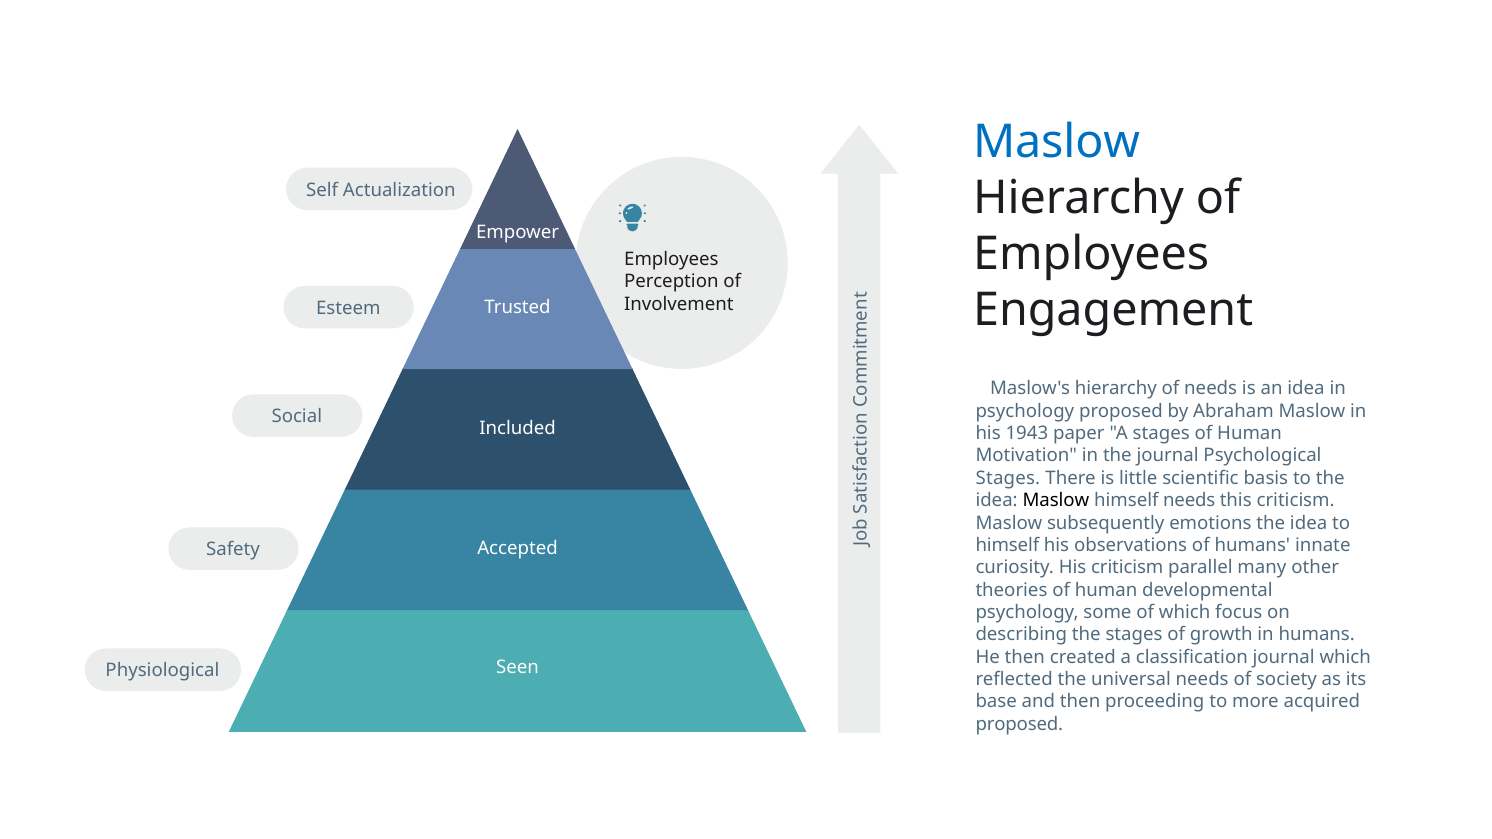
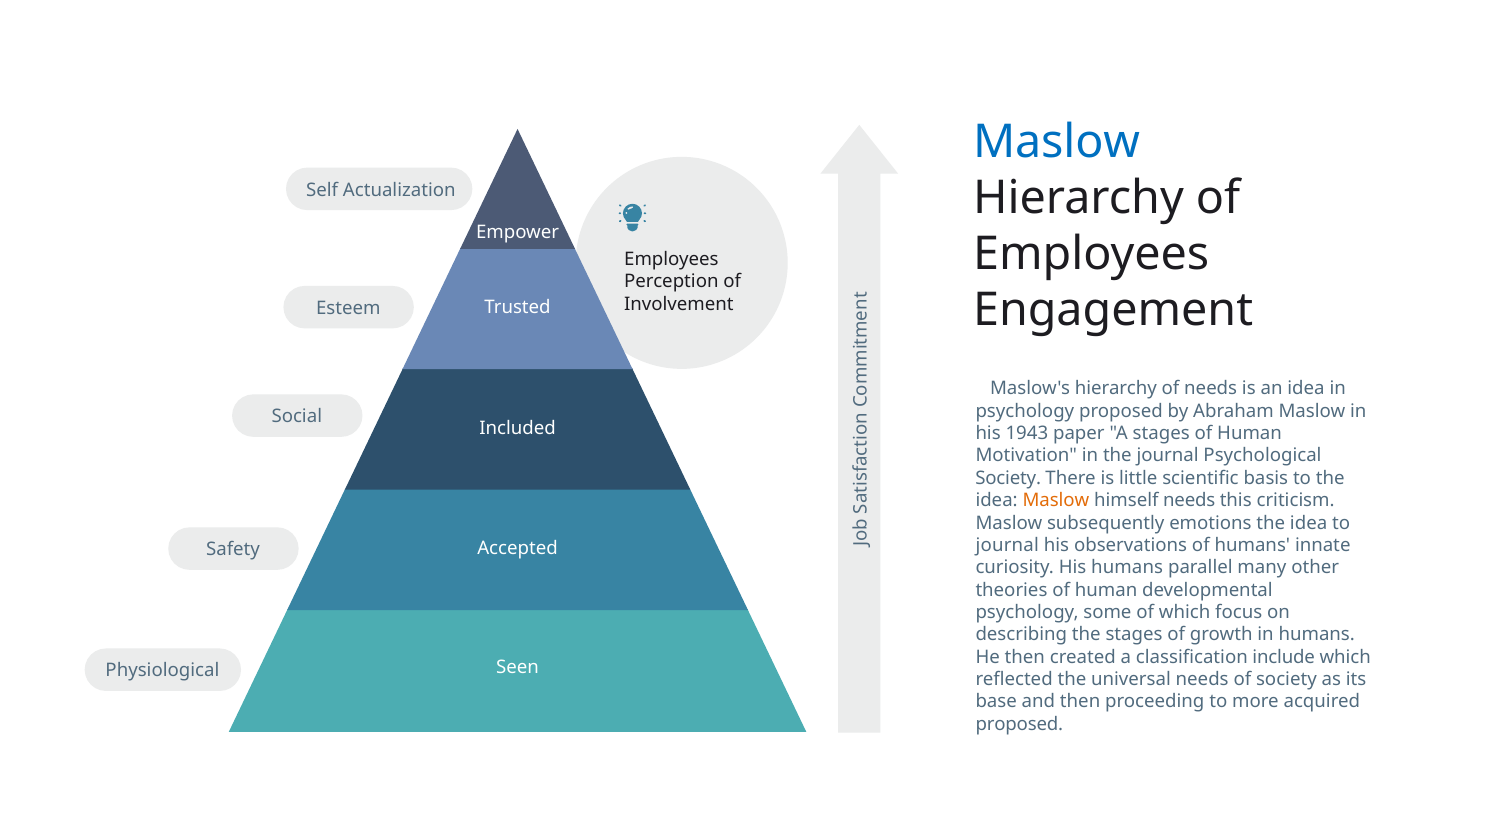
Stages: Stages -> Society (1008, 478)
Maslow colour: black -> orange (1056, 501)
himself: himself -> journal (1007, 545)
His criticism: criticism -> humans (1127, 568)
classification journal: journal -> include (1284, 657)
